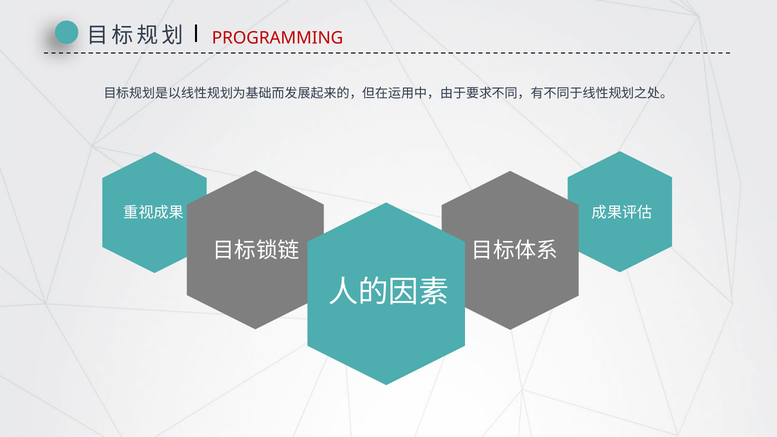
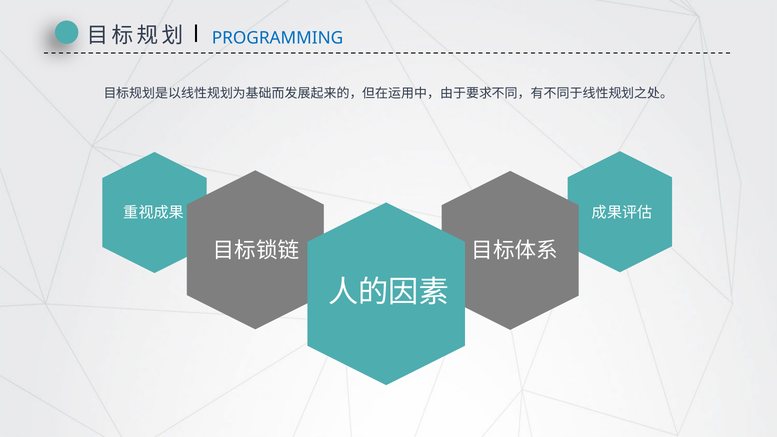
PROGRAMMING colour: red -> blue (278, 38)
